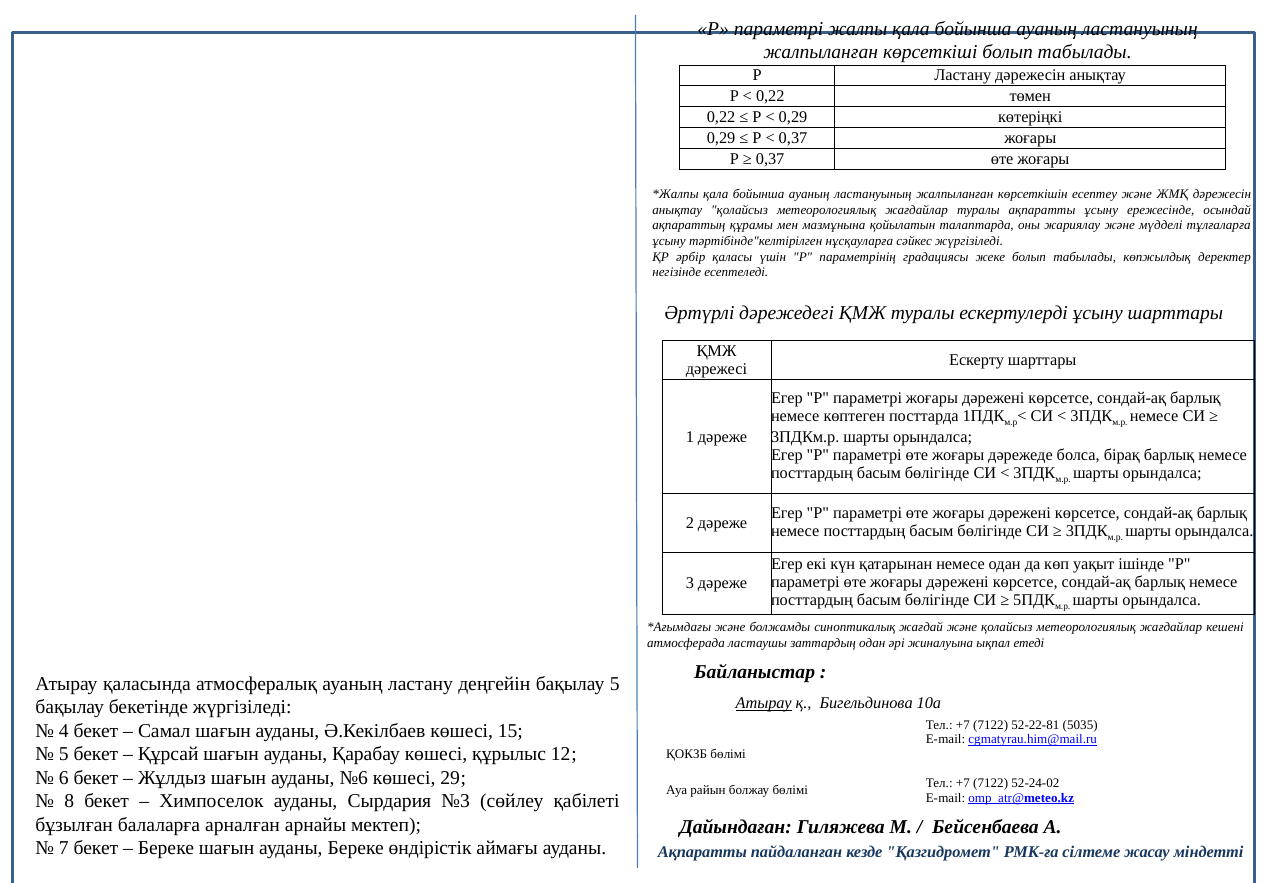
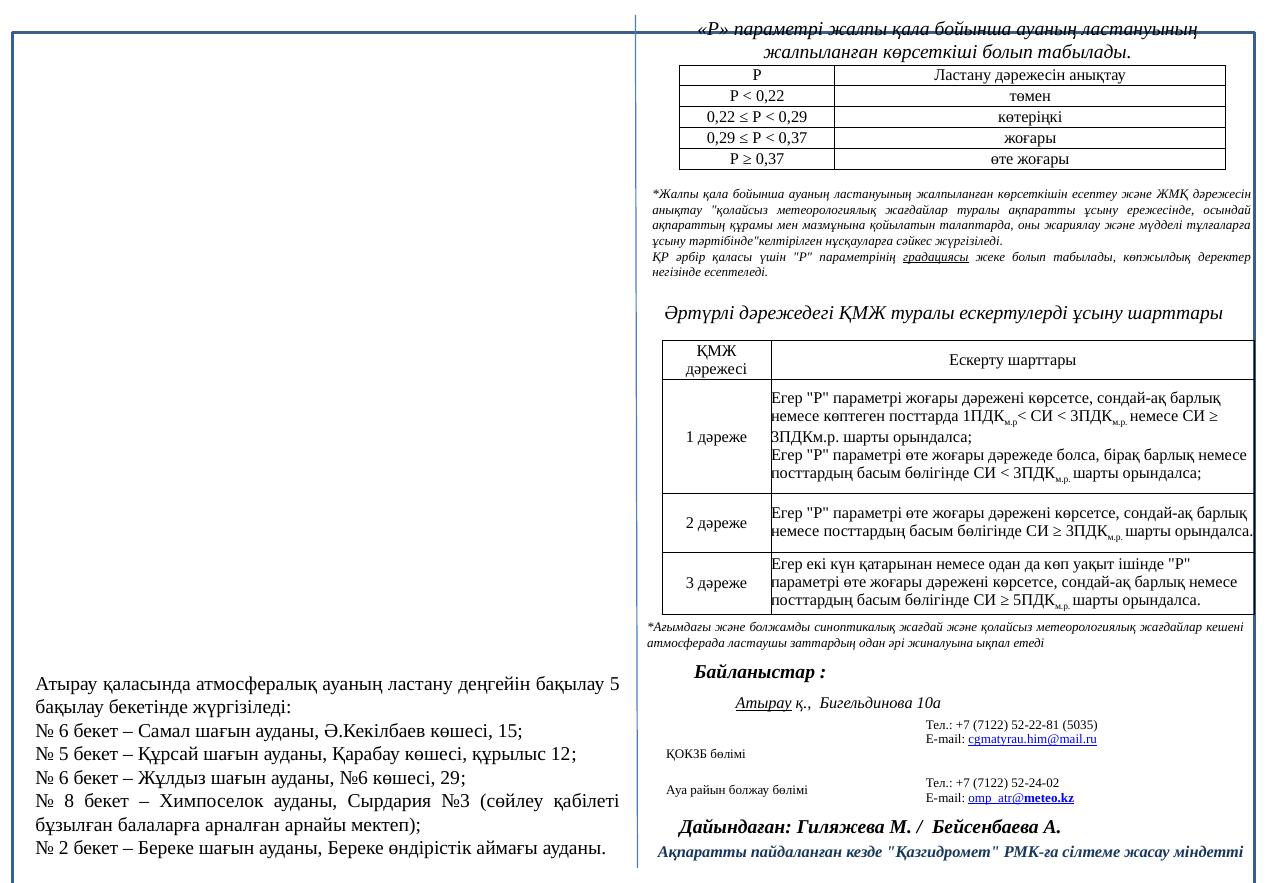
градациясы underline: none -> present (936, 257)
4: 4 -> 6 (64, 730)
7: 7 -> 2 (64, 848)
